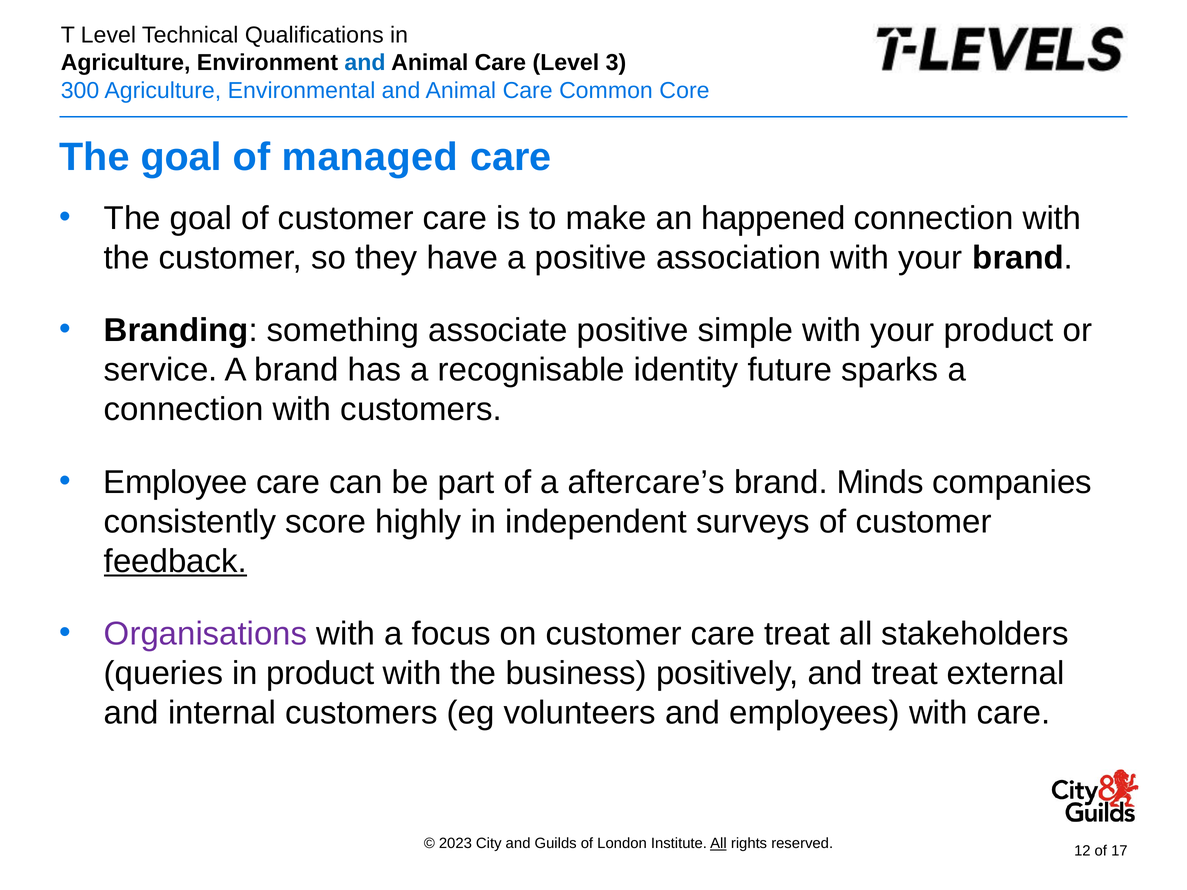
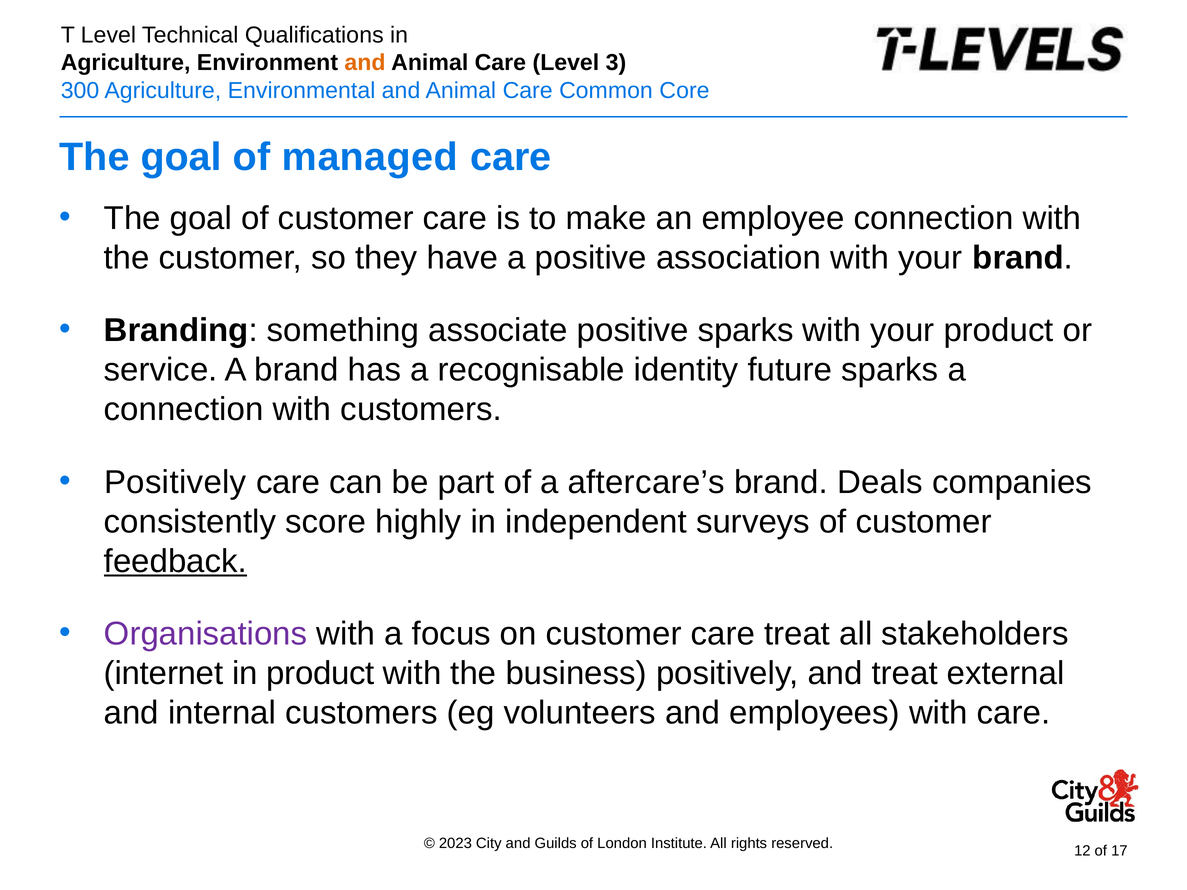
and colour: blue -> orange (365, 63)
happened: happened -> employee (773, 218)
positive simple: simple -> sparks (746, 331)
Employee: Employee -> Positively (175, 482)
Minds: Minds -> Deals (880, 482)
queries: queries -> internet (164, 674)
All underline: present -> none (718, 844)
